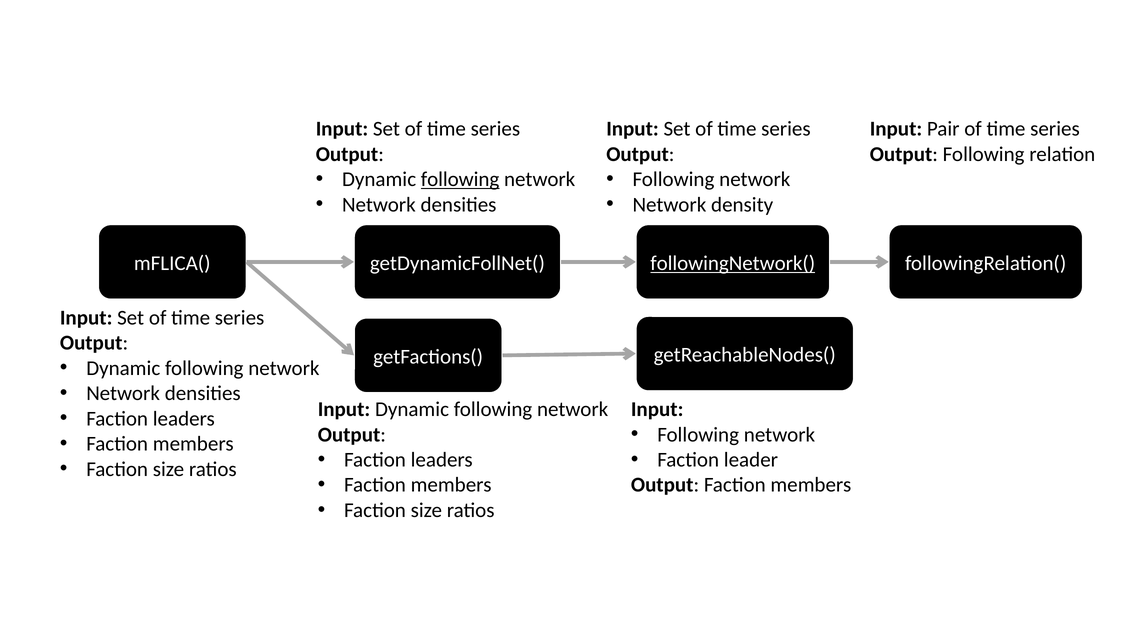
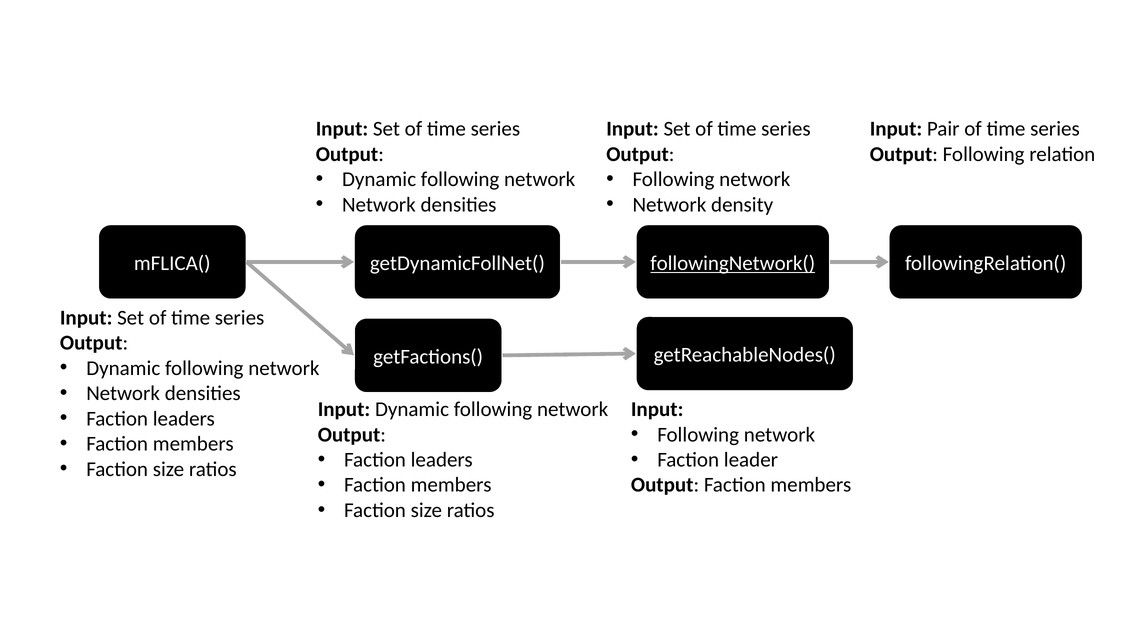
following underline: present -> none (460, 179)
